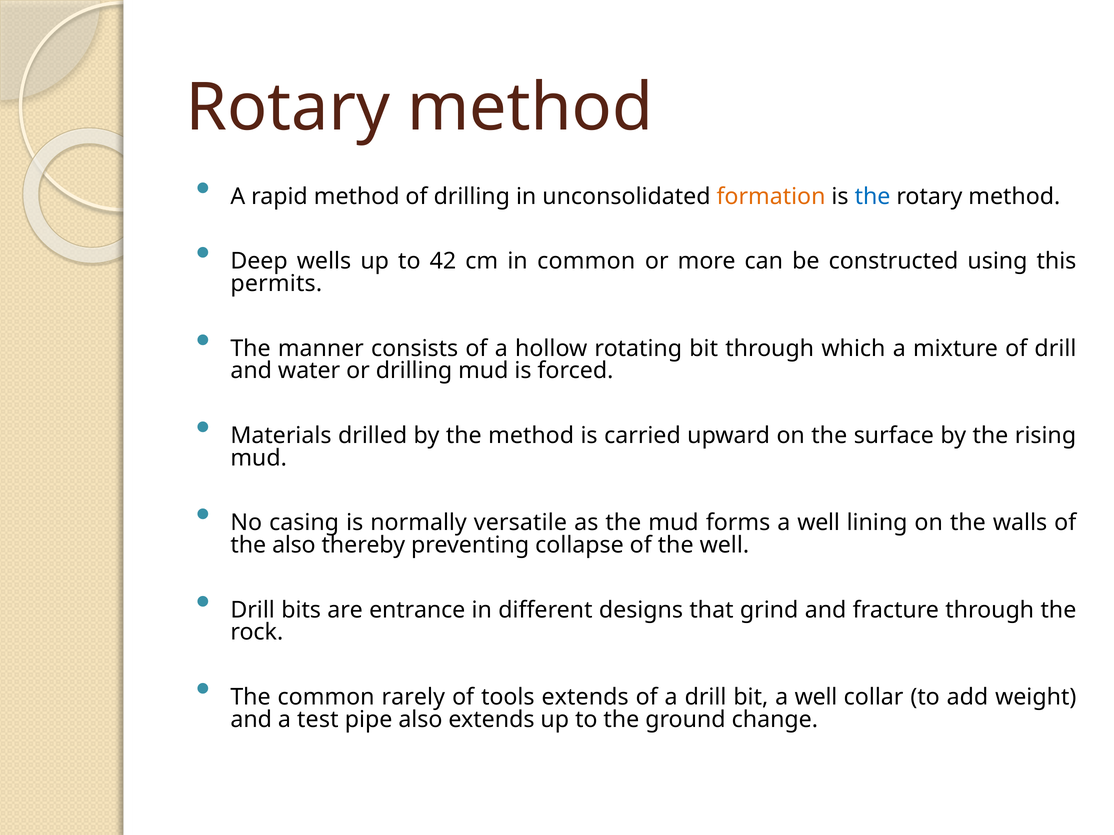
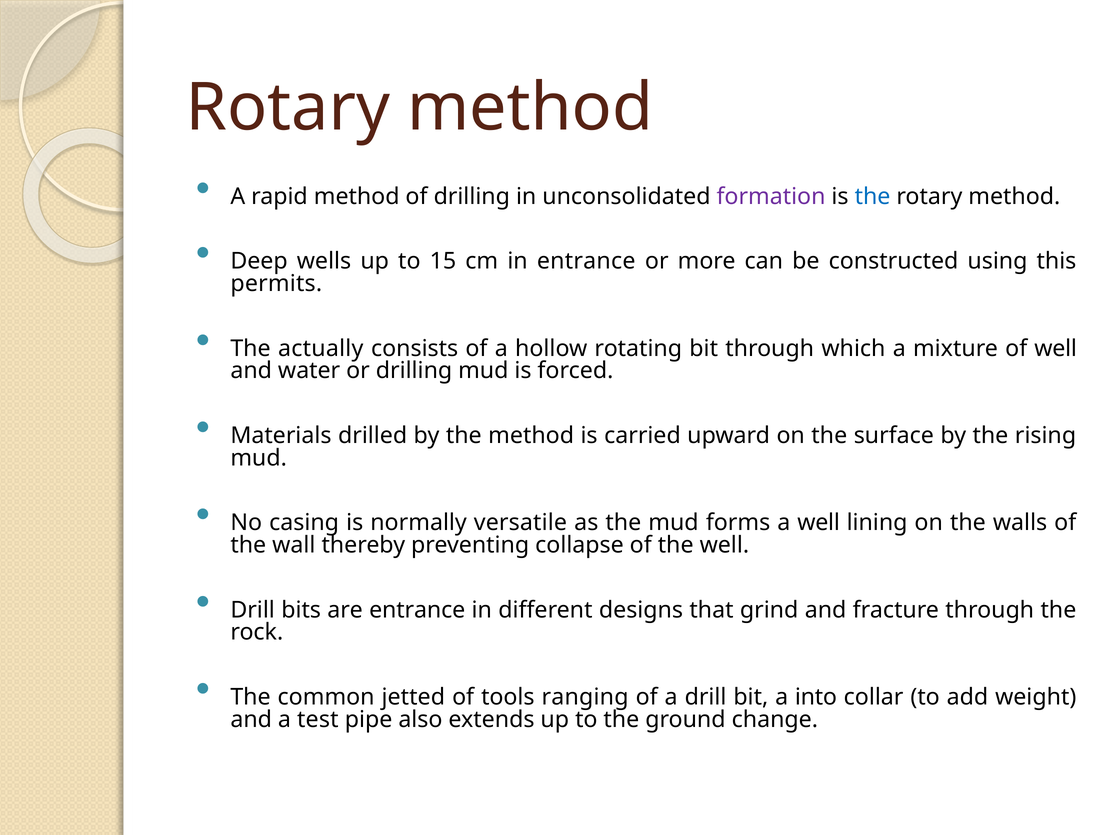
formation colour: orange -> purple (771, 197)
42: 42 -> 15 (443, 261)
in common: common -> entrance (586, 261)
manner: manner -> actually (321, 349)
of drill: drill -> well (1056, 349)
the also: also -> wall (294, 545)
rarely: rarely -> jetted (413, 698)
tools extends: extends -> ranging (585, 698)
bit a well: well -> into (816, 698)
